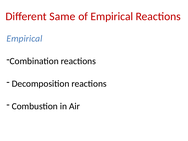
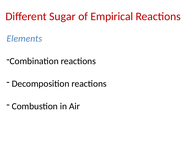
Same: Same -> Sugar (62, 16)
Empirical: Empirical -> Elements (24, 39)
